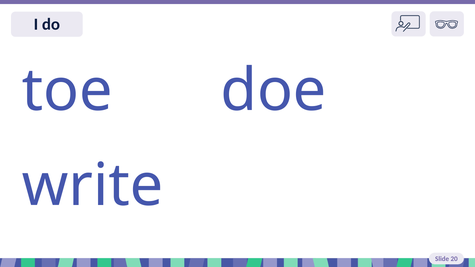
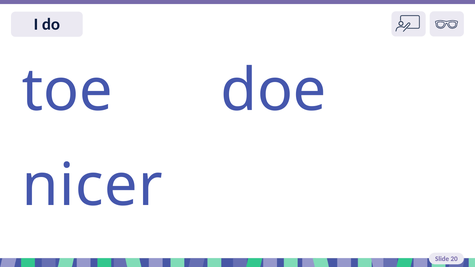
write: write -> nicer (92, 186)
